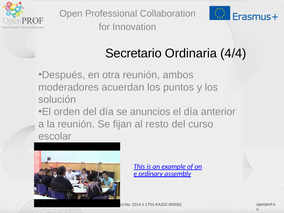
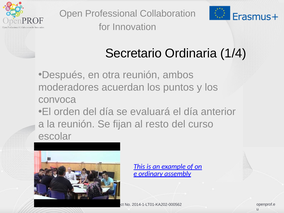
4/4: 4/4 -> 1/4 (233, 53)
solución: solución -> convoca (57, 100)
anuncios: anuncios -> evaluará (150, 112)
